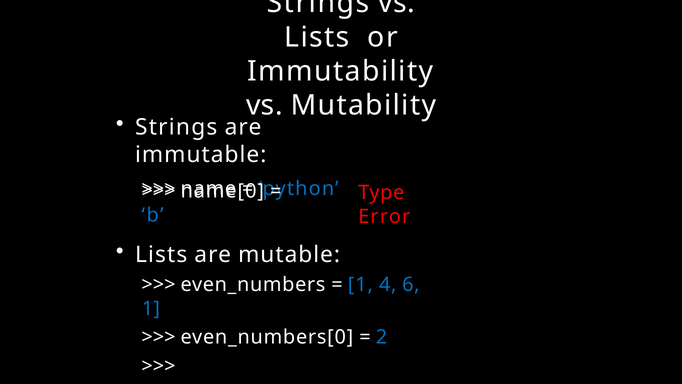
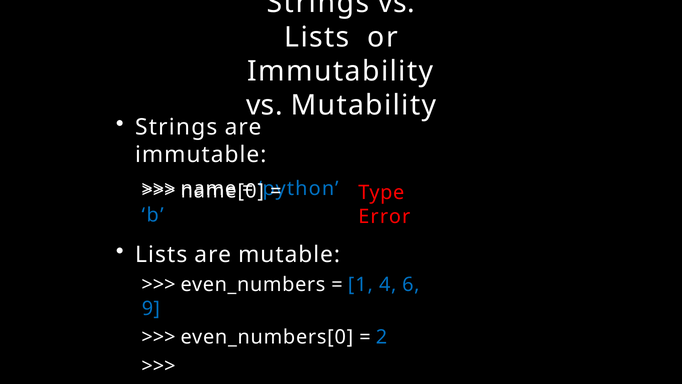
1: 1 -> 9 (151, 309)
